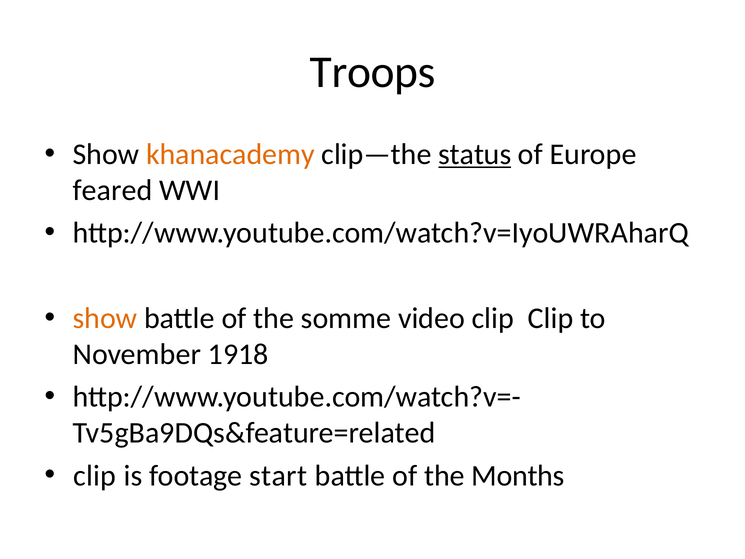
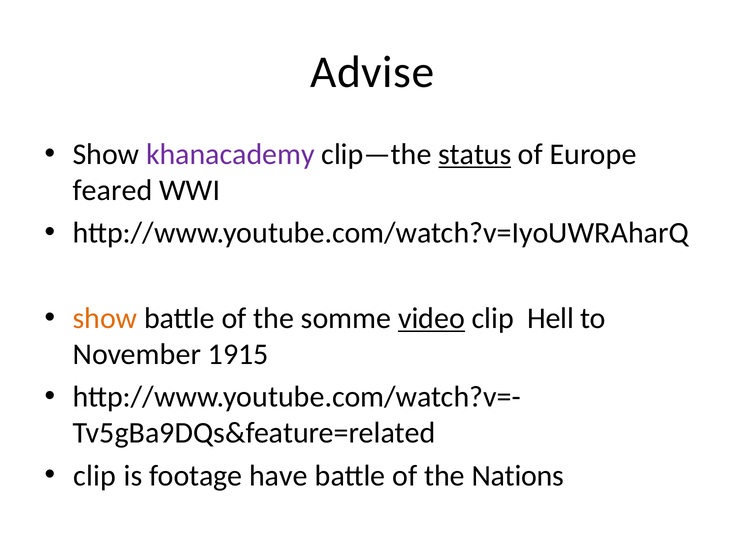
Troops: Troops -> Advise (372, 72)
khanacademy colour: orange -> purple (230, 154)
video underline: none -> present (432, 318)
clip Clip: Clip -> Hell (551, 318)
1918: 1918 -> 1915 (238, 354)
start: start -> have (278, 475)
Months: Months -> Nations (518, 475)
